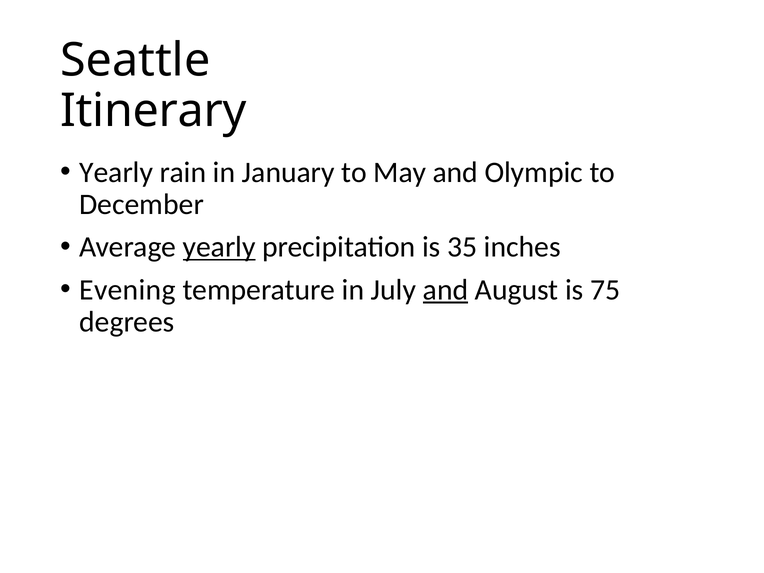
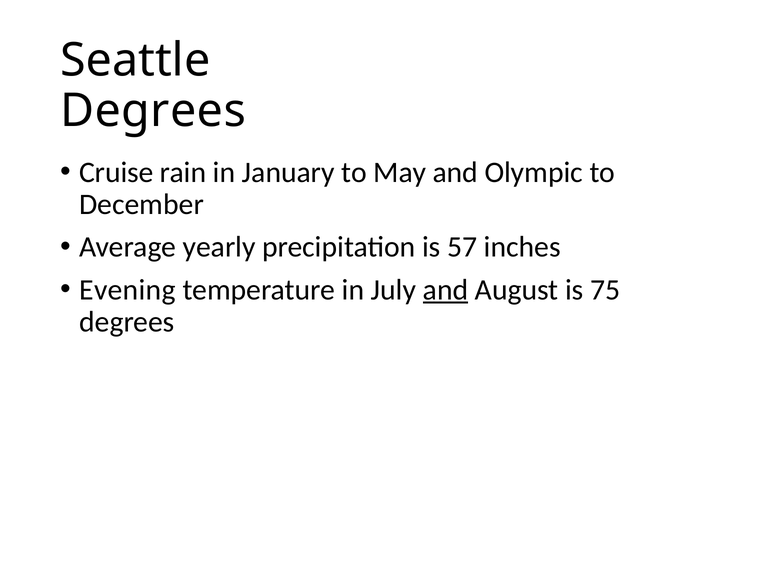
Itinerary: Itinerary -> Degrees (153, 111)
Yearly: Yearly -> Cruise (116, 172)
yearly underline: present -> none (219, 247)
35: 35 -> 57 (462, 247)
